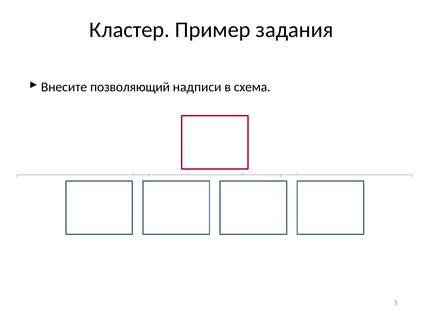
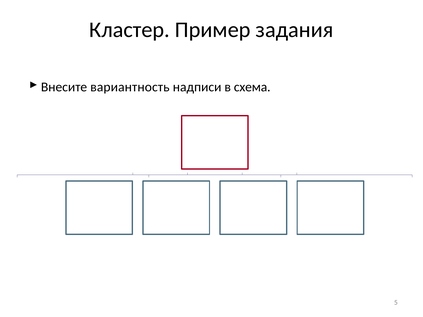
позволяющий: позволяющий -> вариантность (130, 87)
